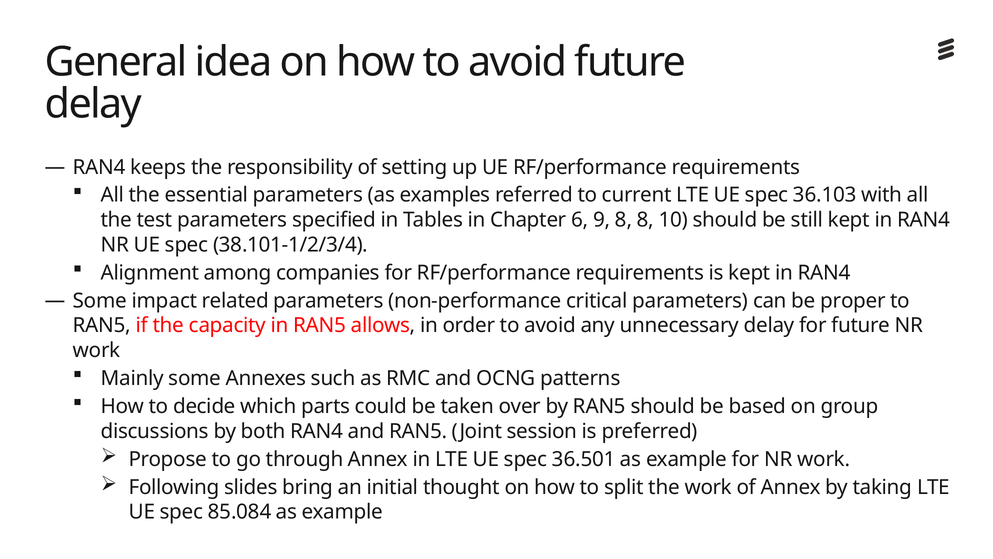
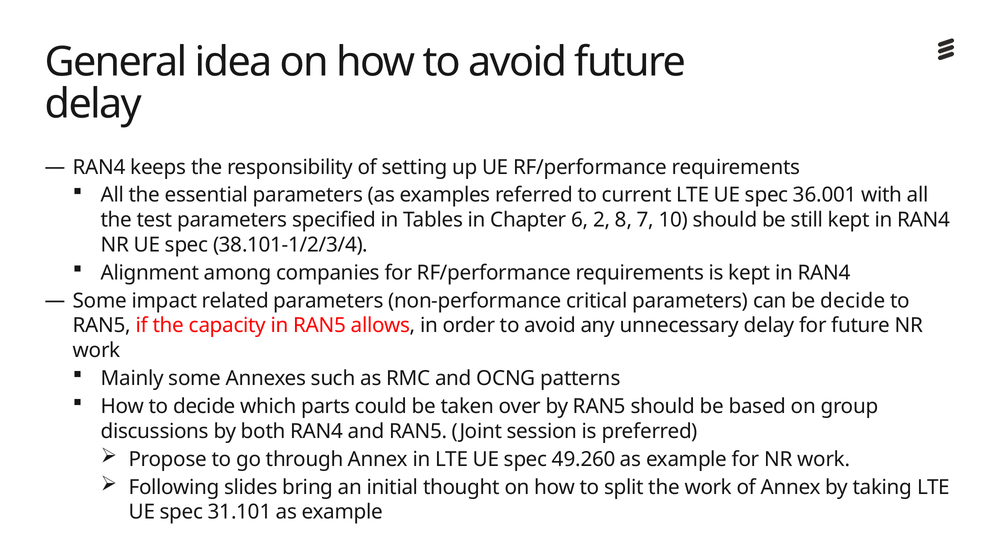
36.103: 36.103 -> 36.001 (825, 195)
9: 9 -> 2 (602, 220)
8 8: 8 -> 7 (645, 220)
be proper: proper -> decide (853, 301)
36.501: 36.501 -> 49.260 (584, 459)
85.084: 85.084 -> 31.101 (240, 512)
